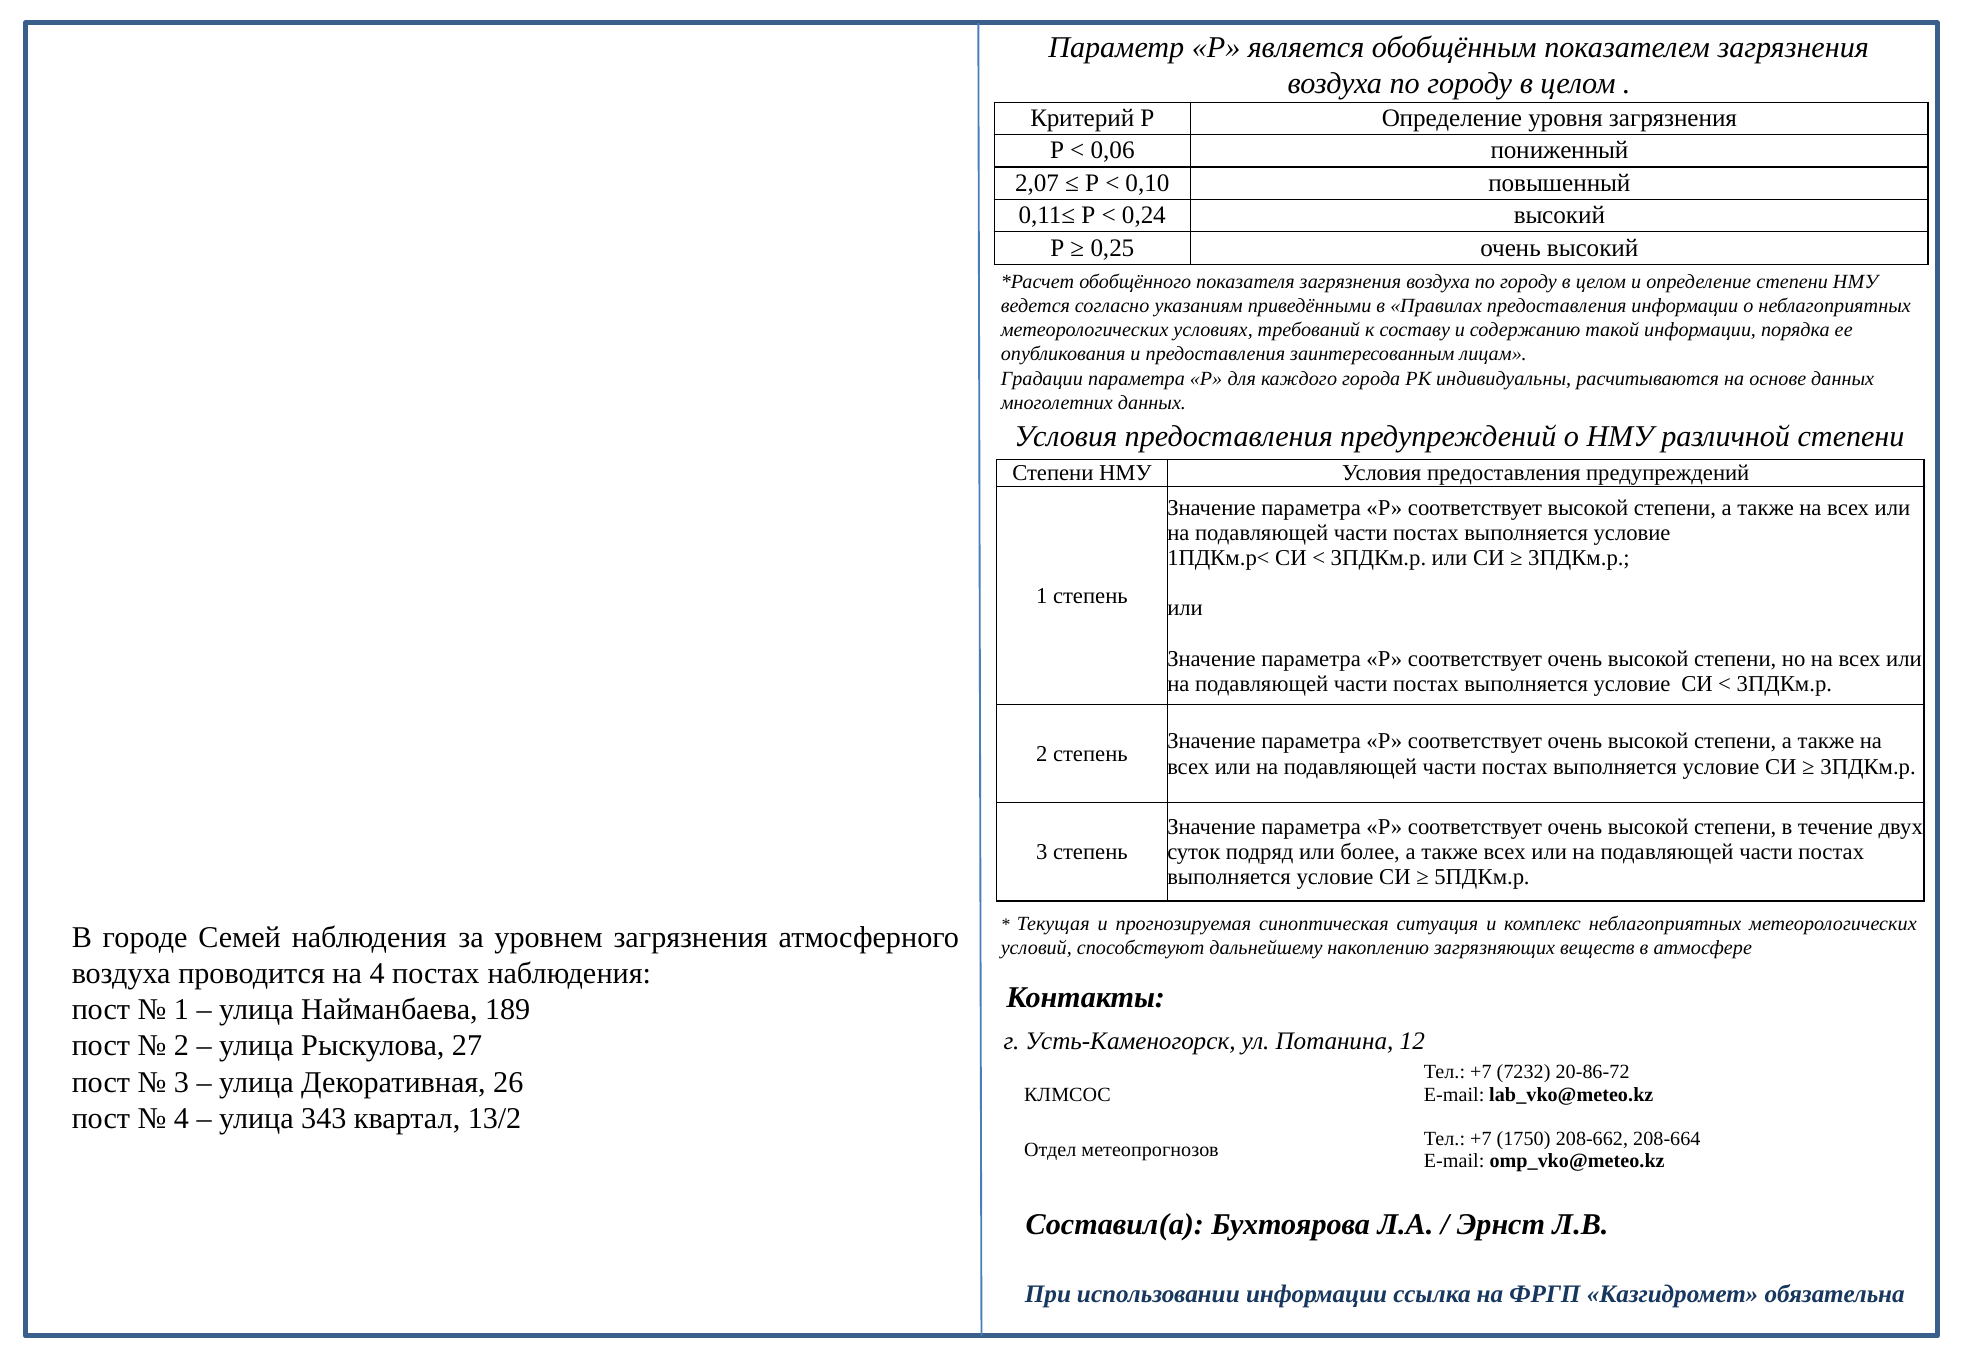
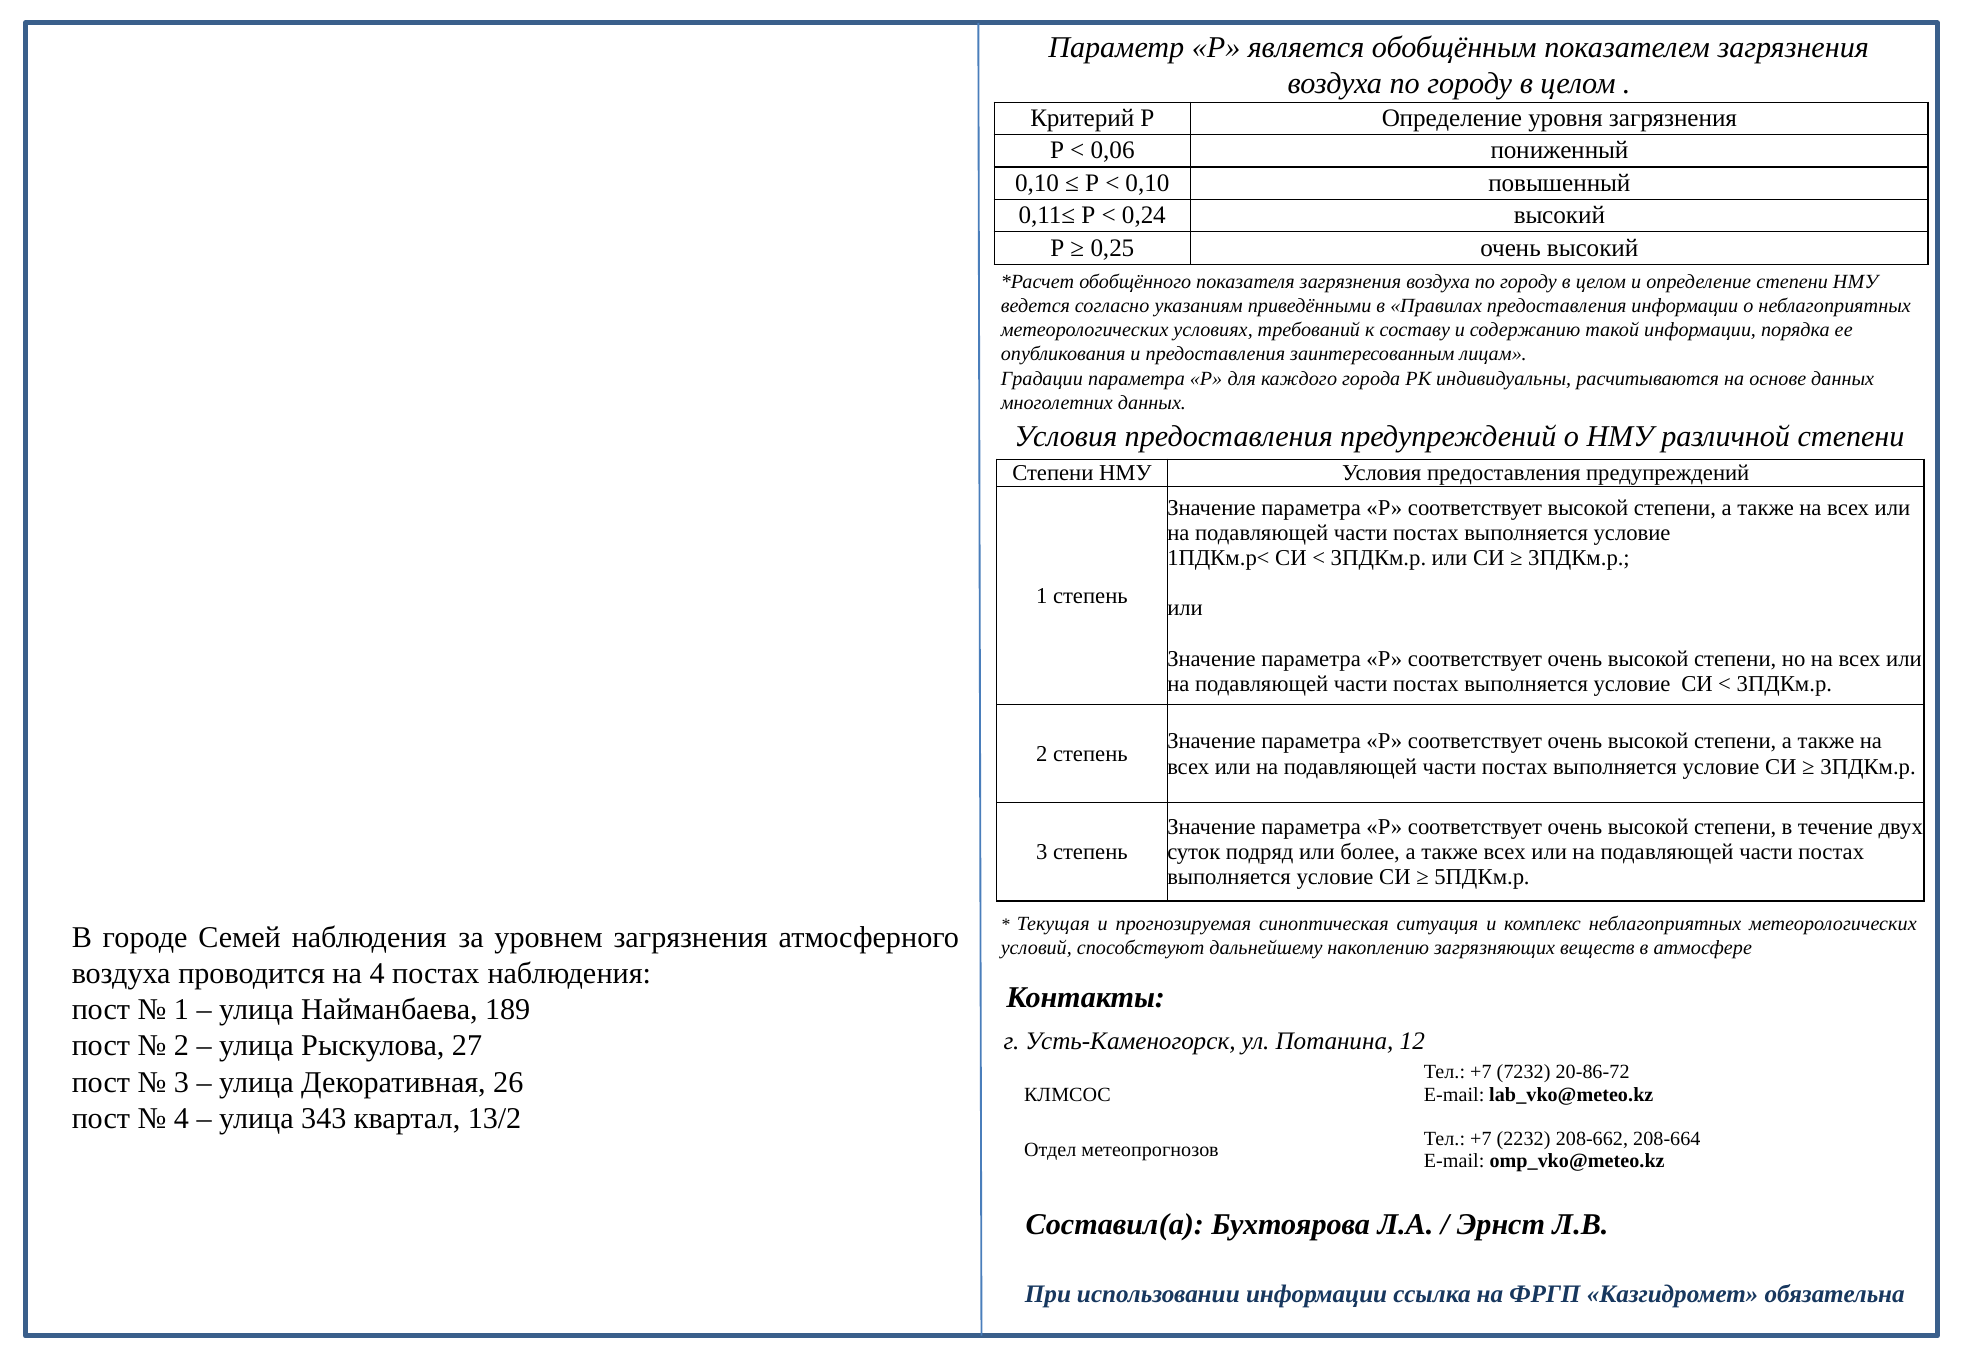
2,07: 2,07 -> 0,10 (1037, 183)
1750: 1750 -> 2232 (1524, 1139)
